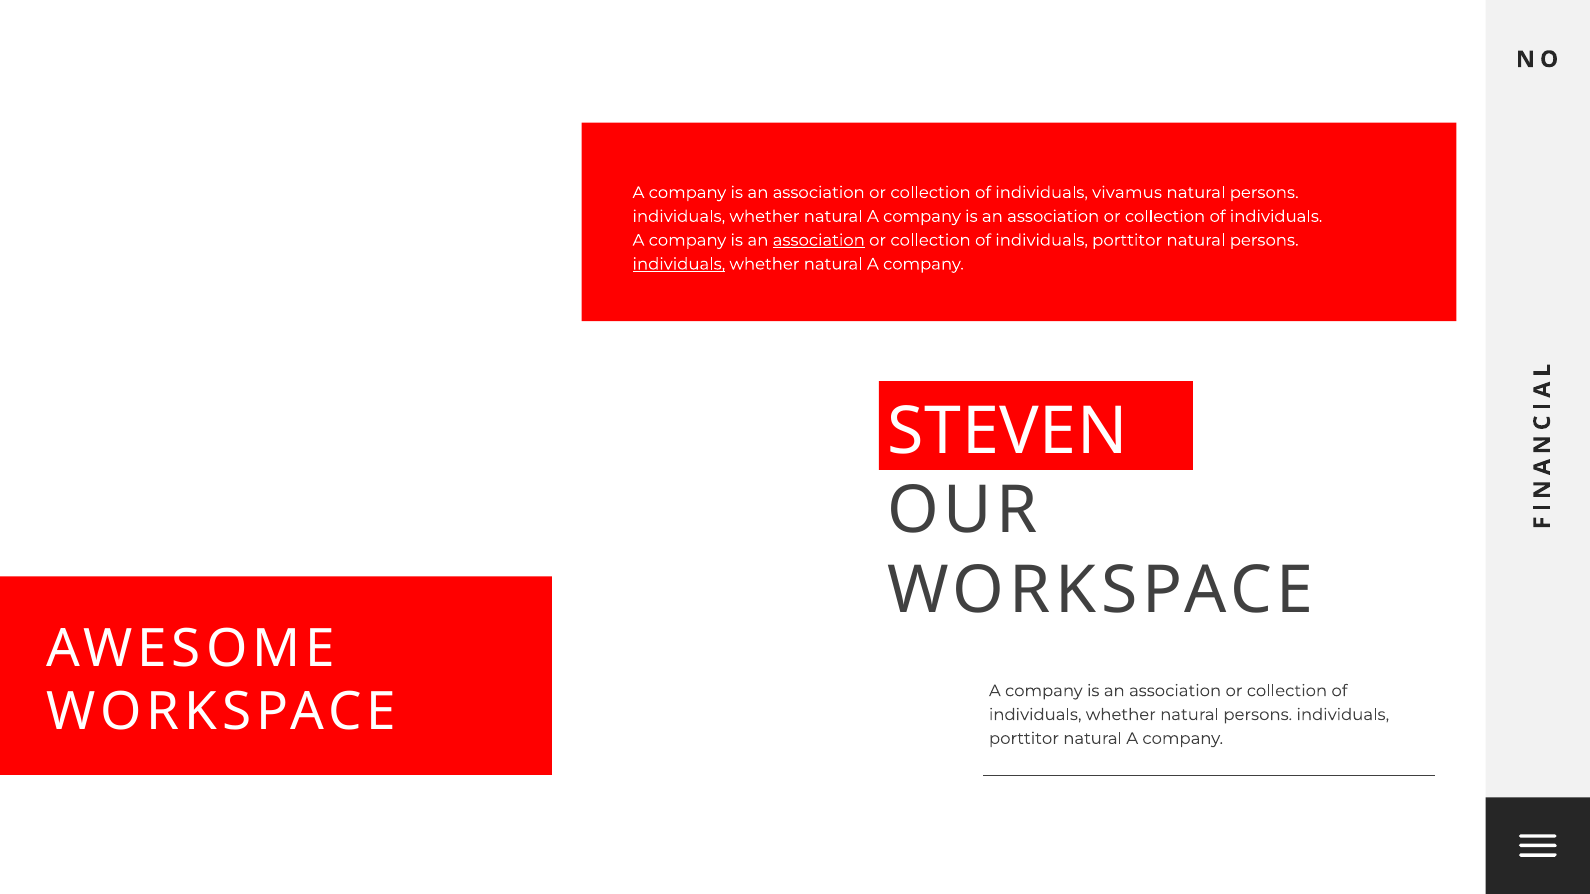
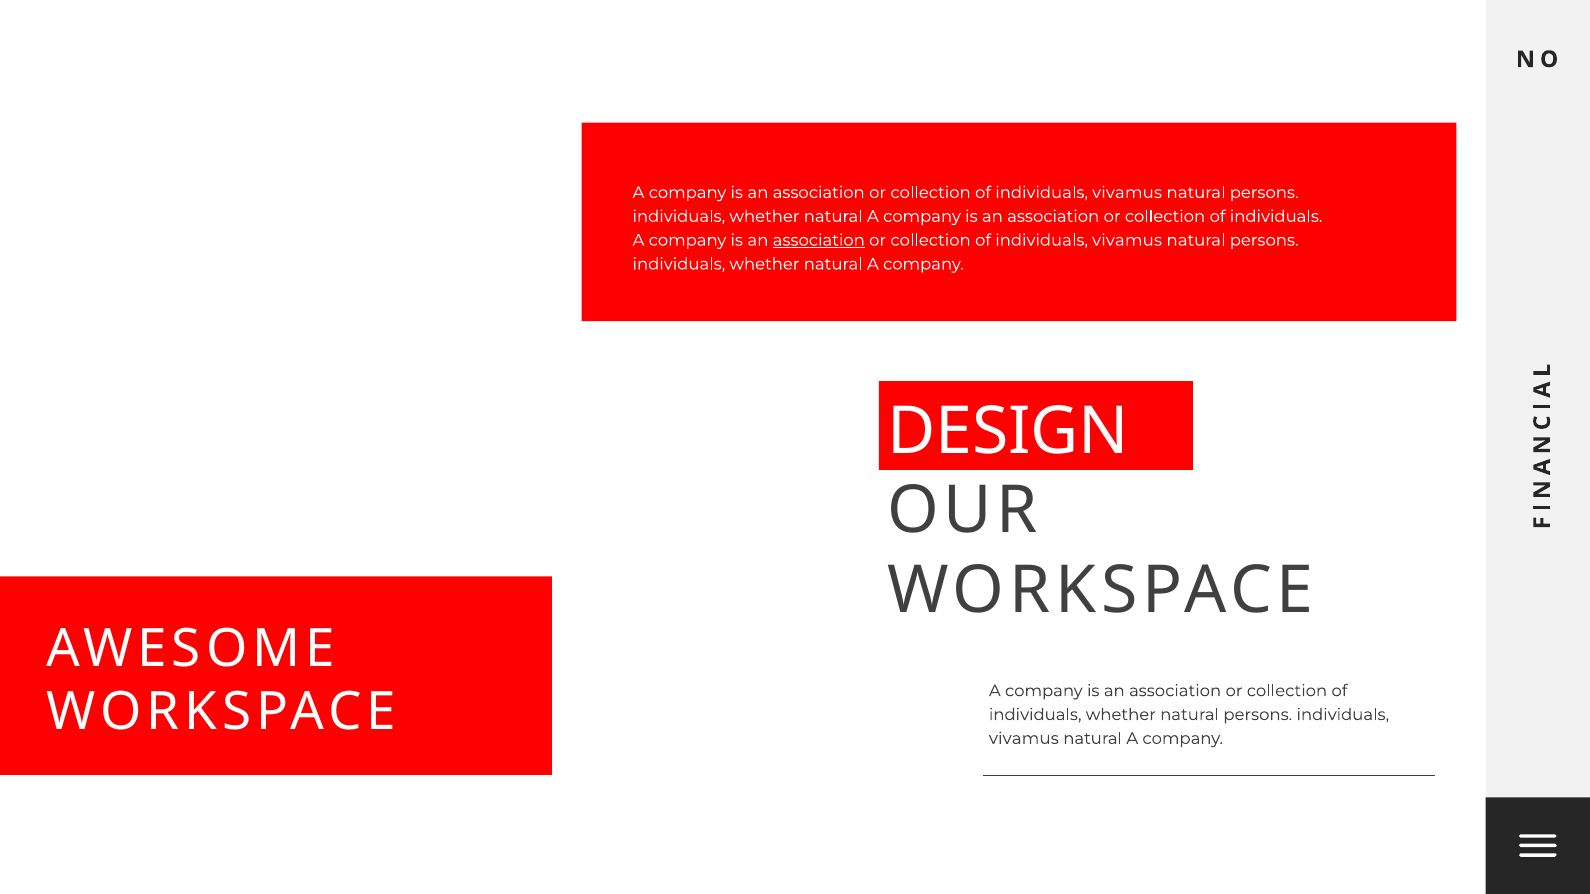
porttitor: porttitor -> vivamus (1127, 240)
individuals underline: present -> none (679, 264)
STEVEN: STEVEN -> DESIGN (1008, 432)
porttitor: porttitor -> vivamus (1024, 739)
